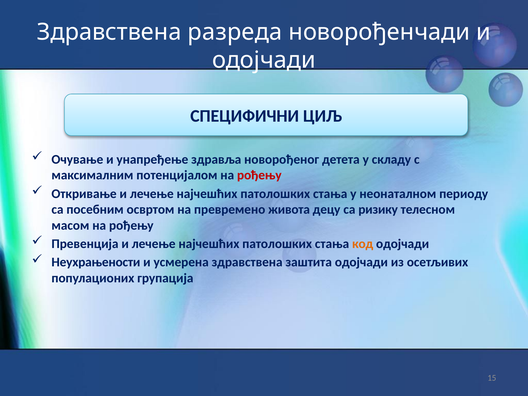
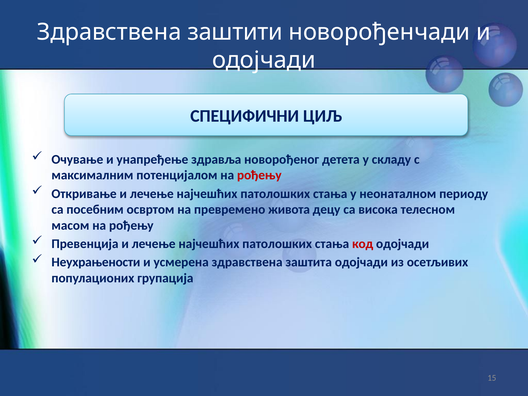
разреда: разреда -> заштити (235, 32)
ризику: ризику -> висока (378, 209)
код colour: orange -> red (363, 244)
